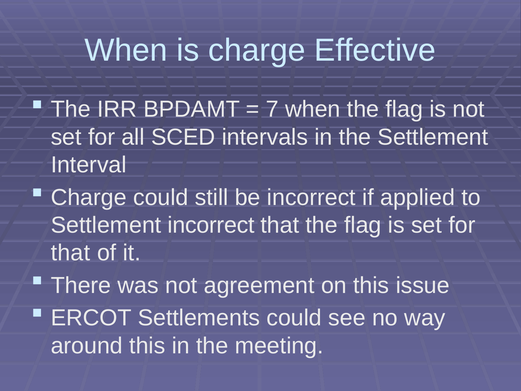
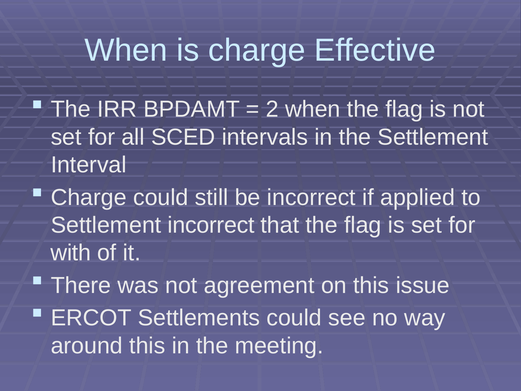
7: 7 -> 2 (272, 109)
that: that -> with (71, 253)
